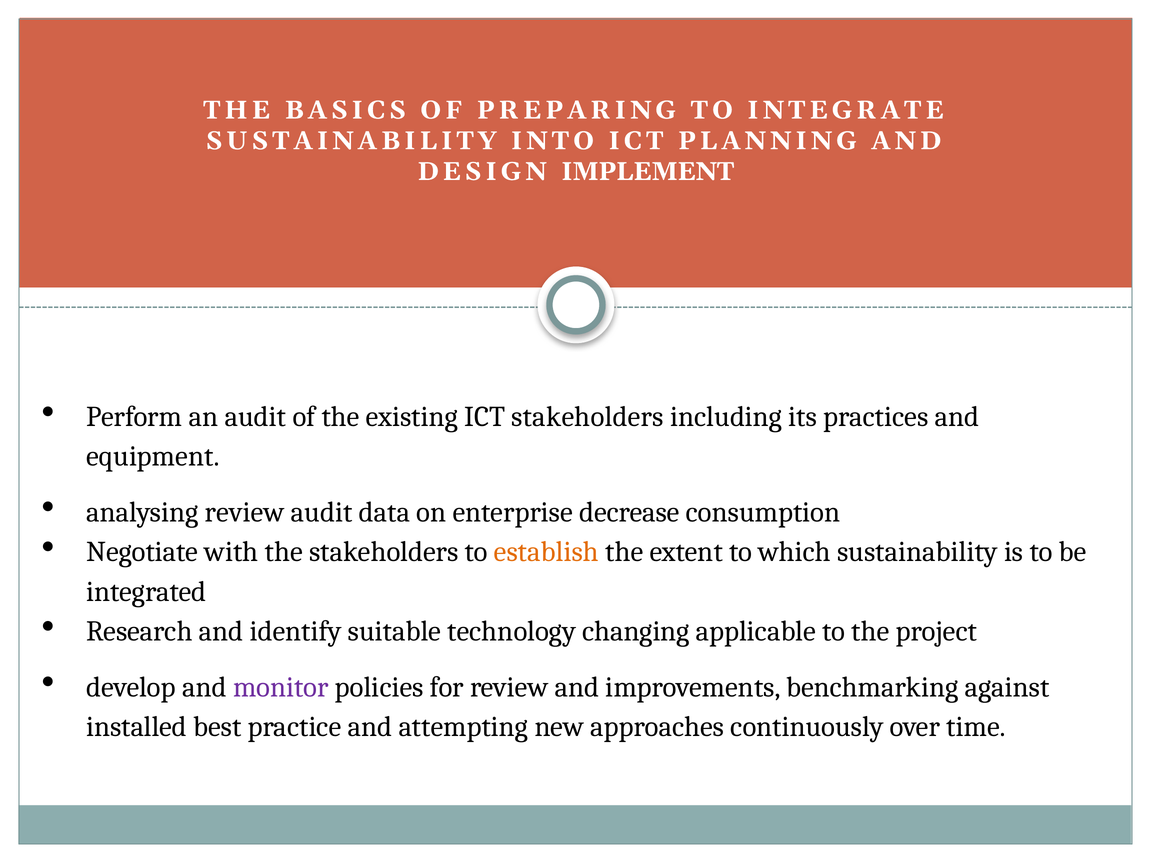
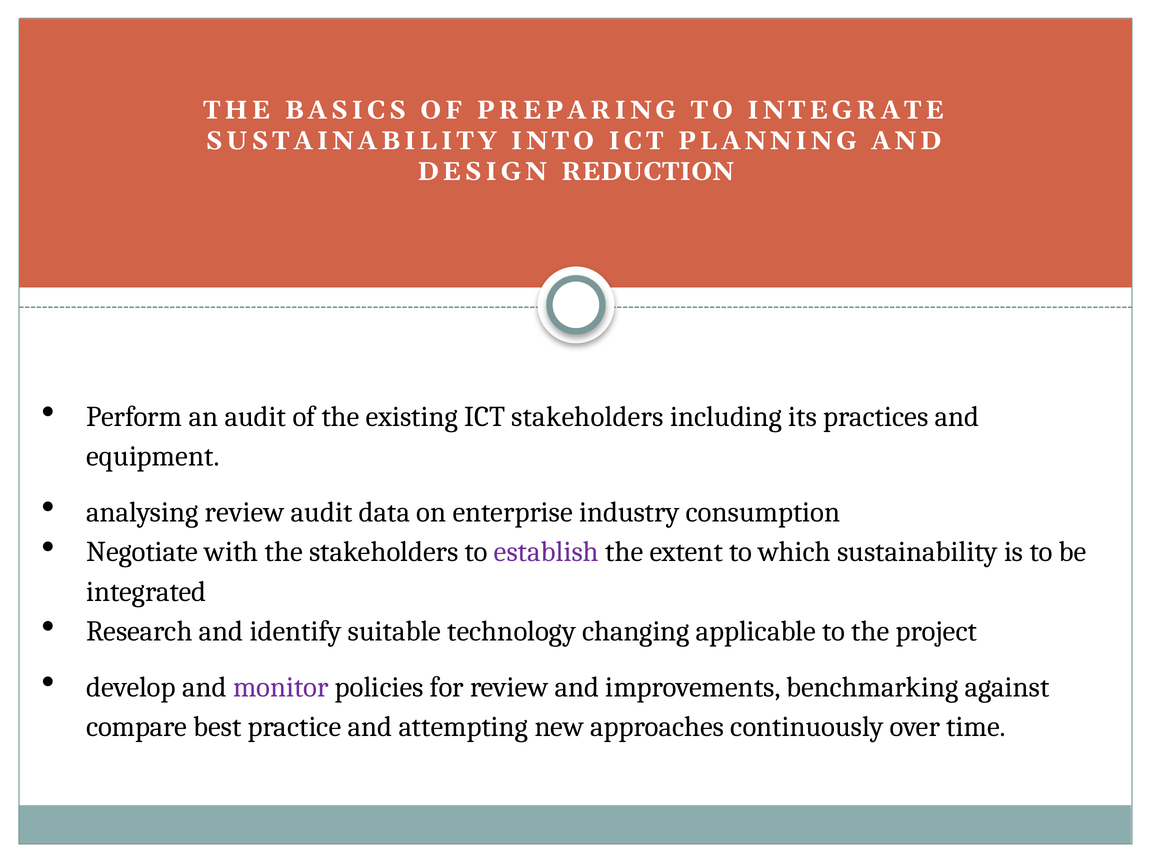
IMPLEMENT: IMPLEMENT -> REDUCTION (648, 171)
decrease: decrease -> industry (629, 512)
establish colour: orange -> purple (546, 552)
installed: installed -> compare (137, 727)
